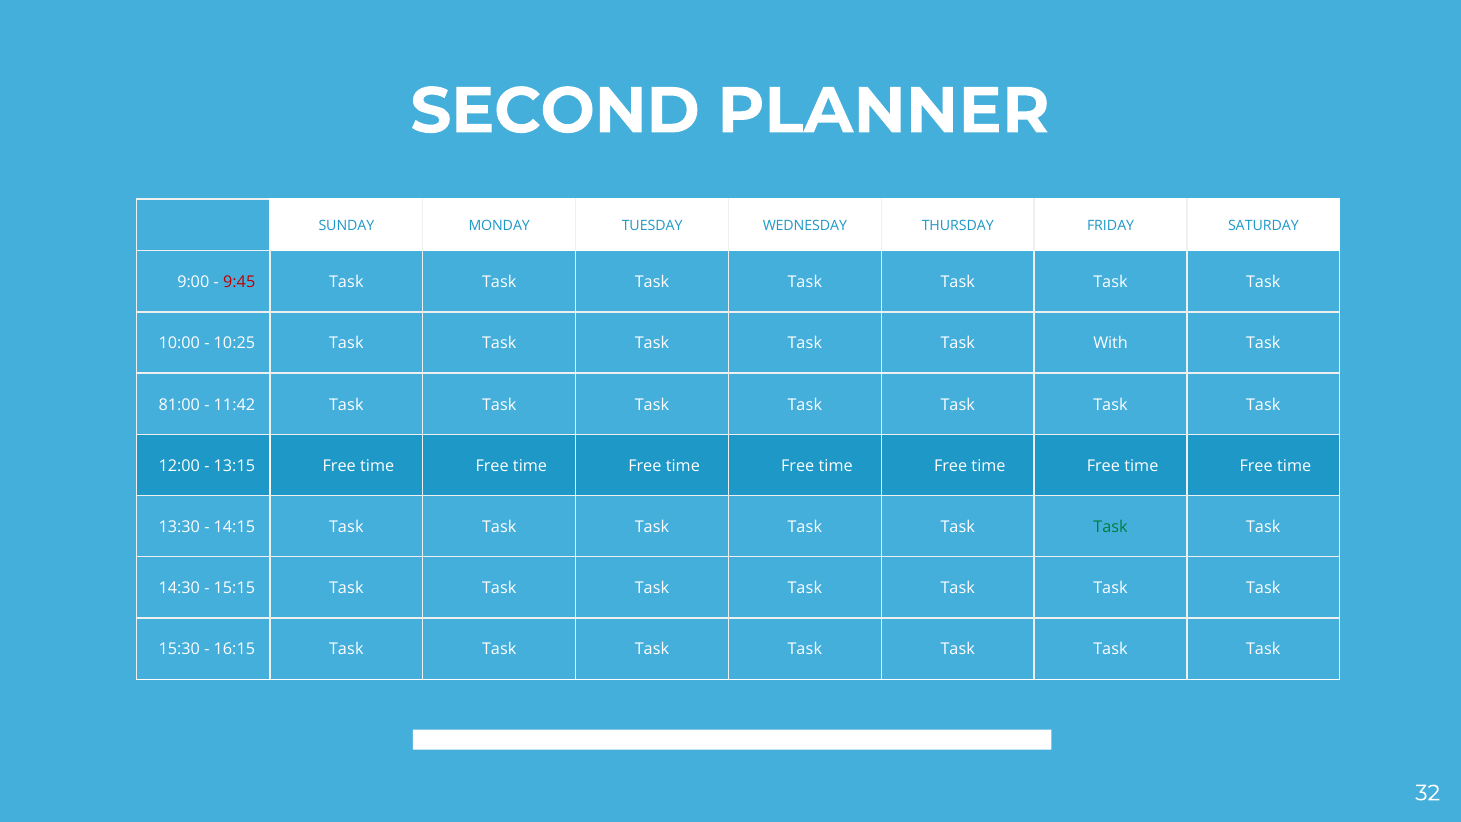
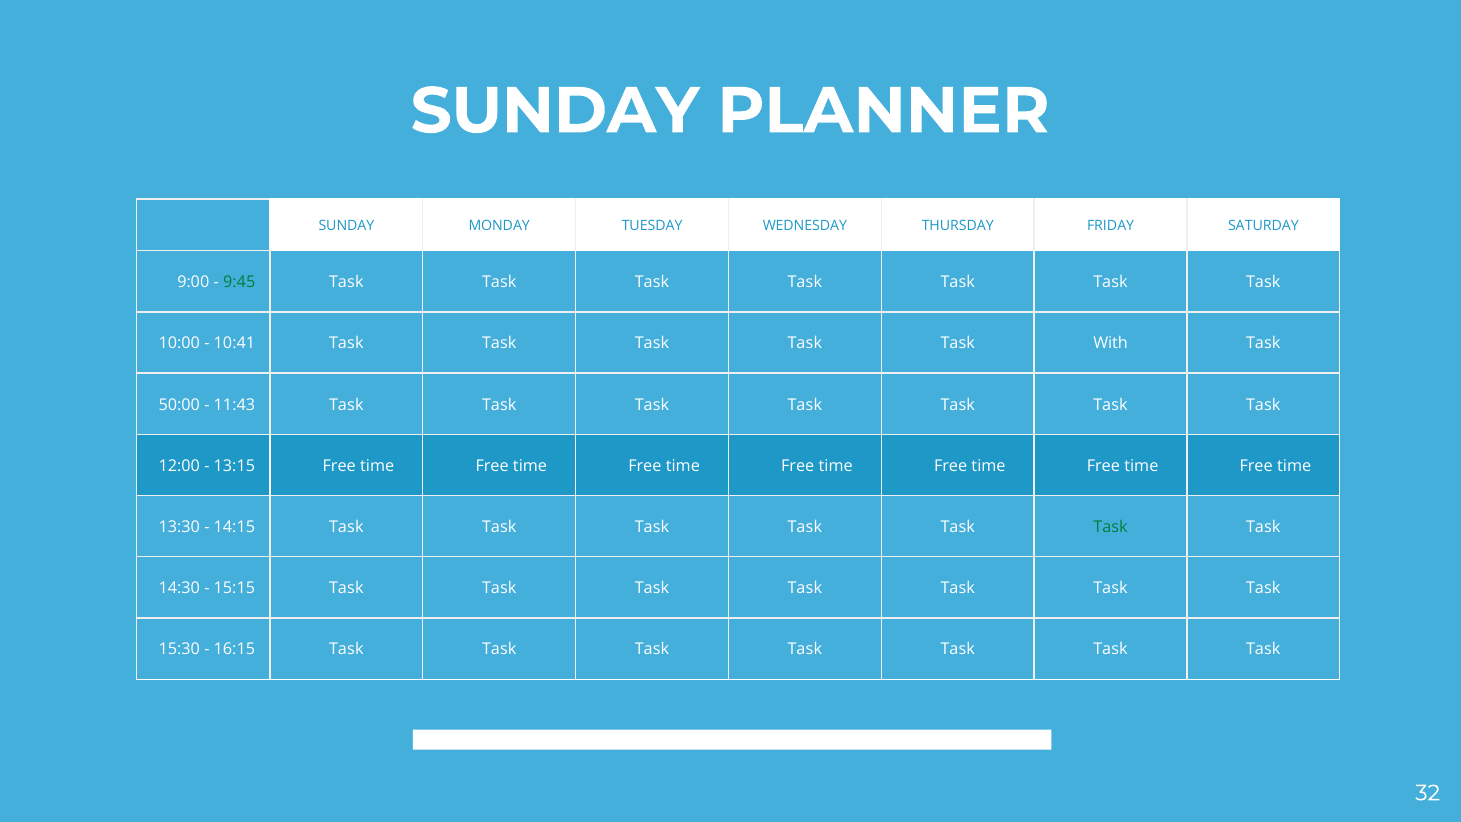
SECOND: SECOND -> SUNDAY (555, 111)
9:45 colour: red -> green (239, 282)
10:25: 10:25 -> 10:41 (234, 343)
81:00: 81:00 -> 50:00 (179, 405)
11:42: 11:42 -> 11:43 (234, 405)
